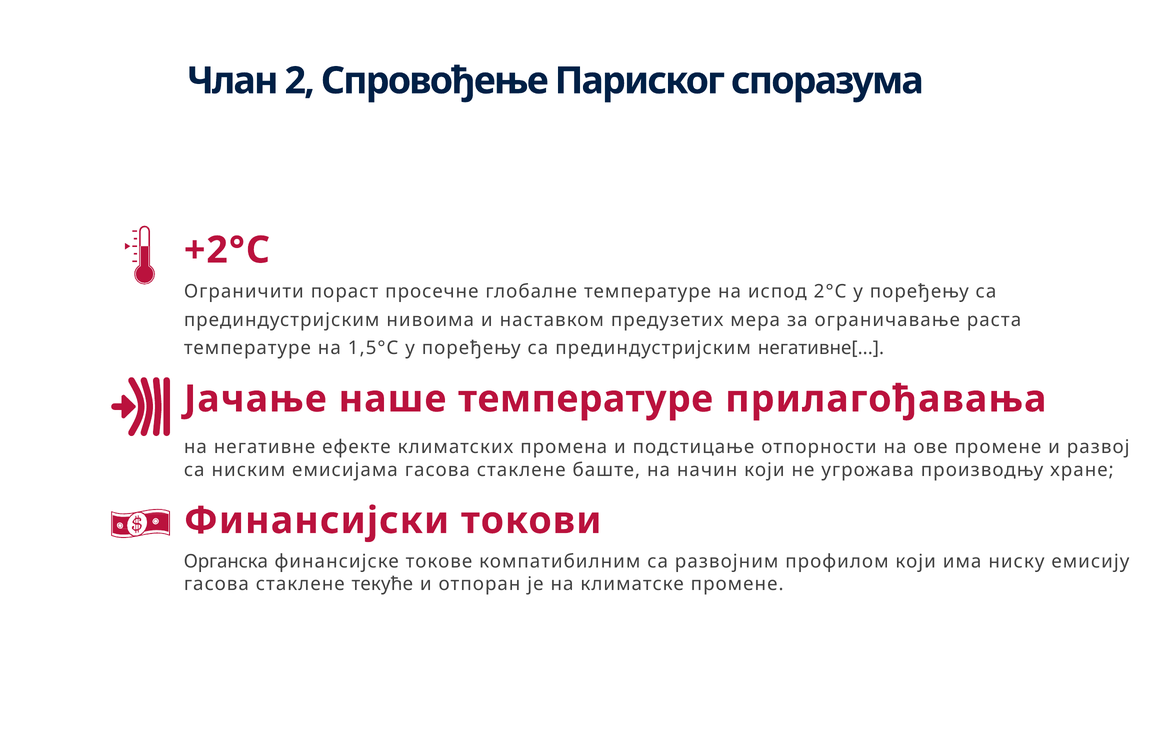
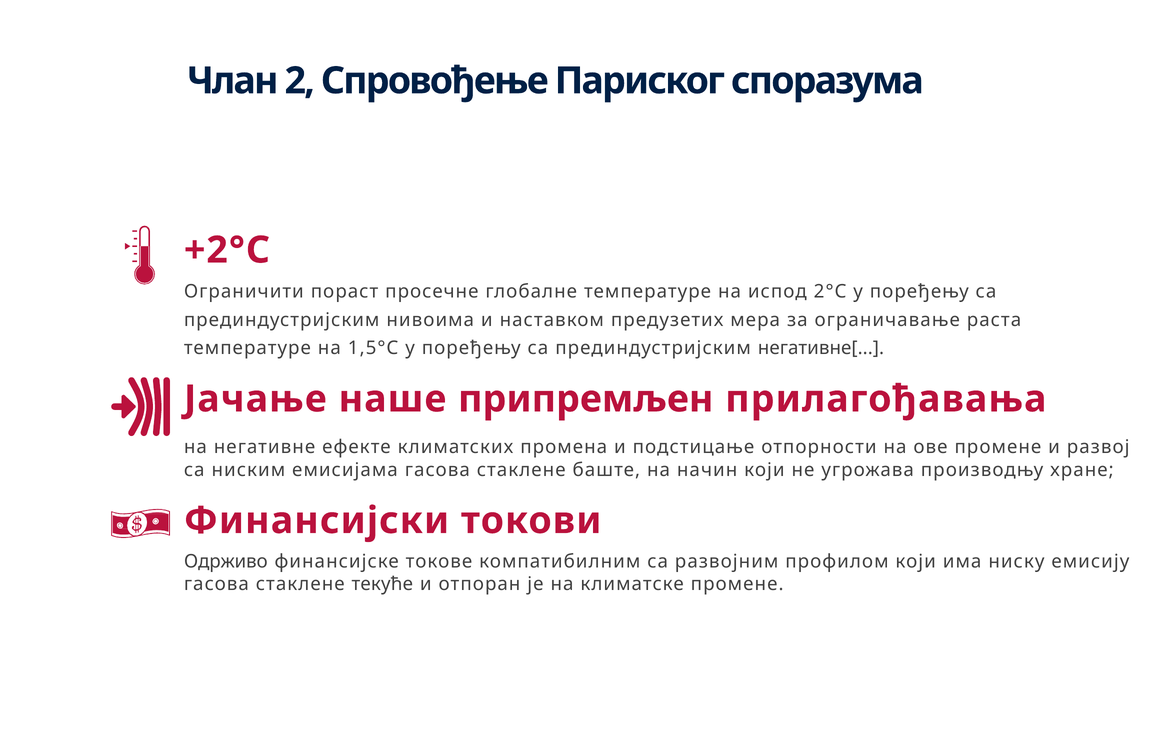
наше температуре: температуре -> припремљен (586, 399)
Органска: Органска -> Одрживо (226, 561)
